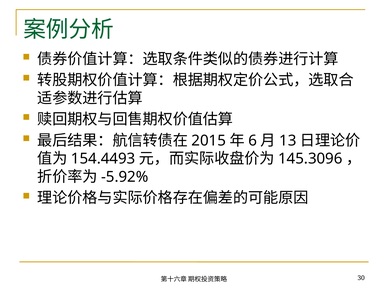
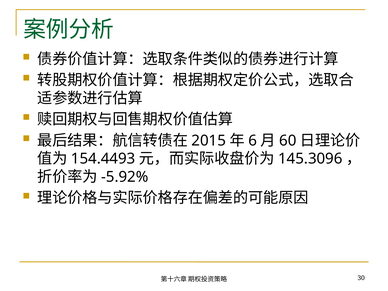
13: 13 -> 60 (288, 141)
